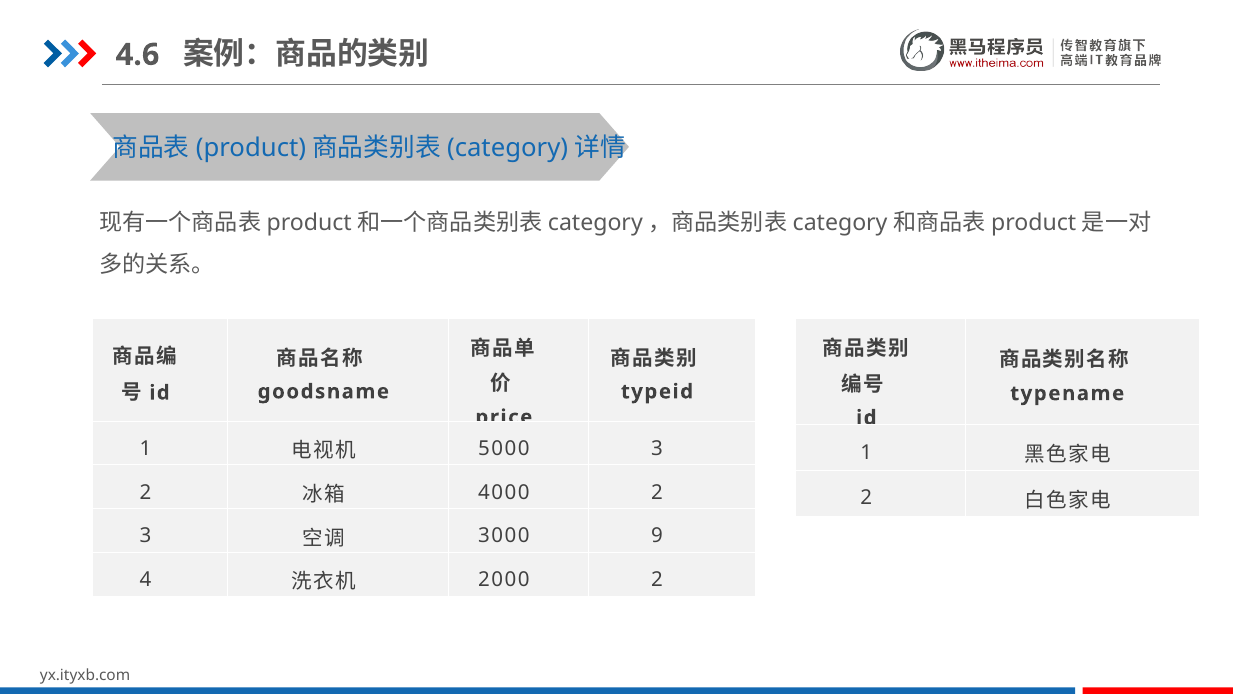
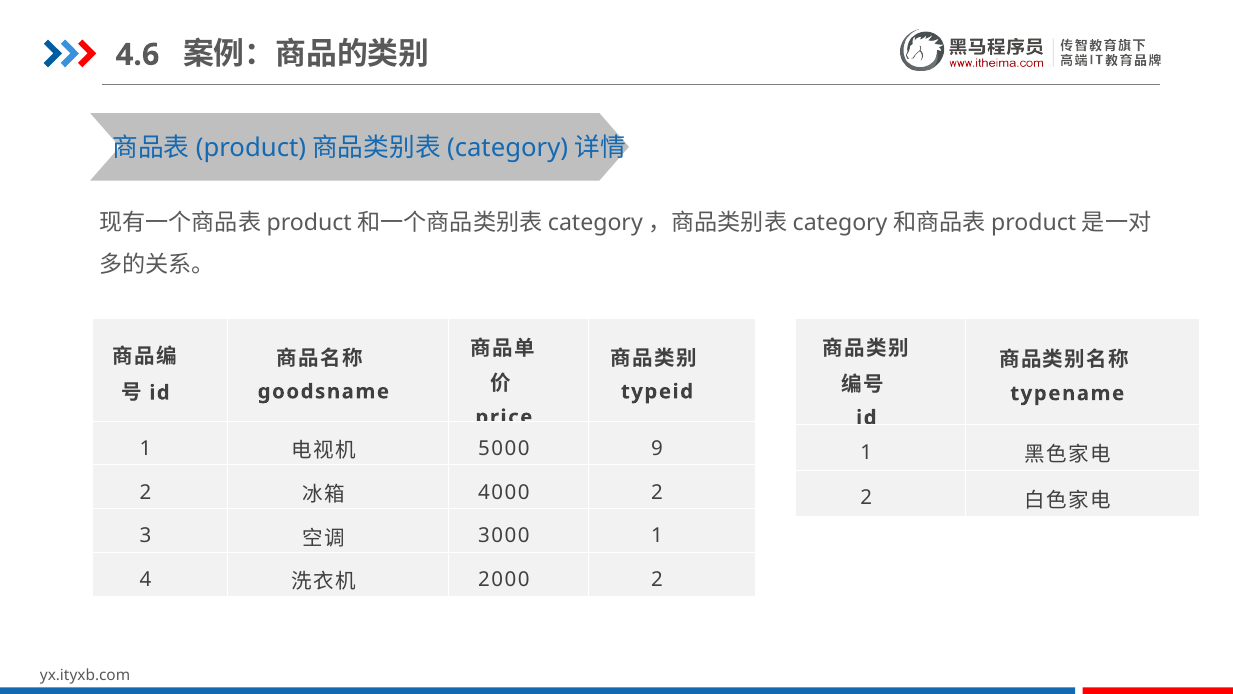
5000 3: 3 -> 9 (657, 448)
3000 9: 9 -> 1 (657, 536)
